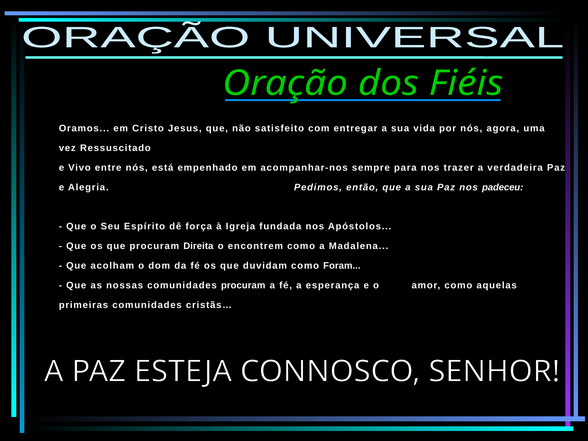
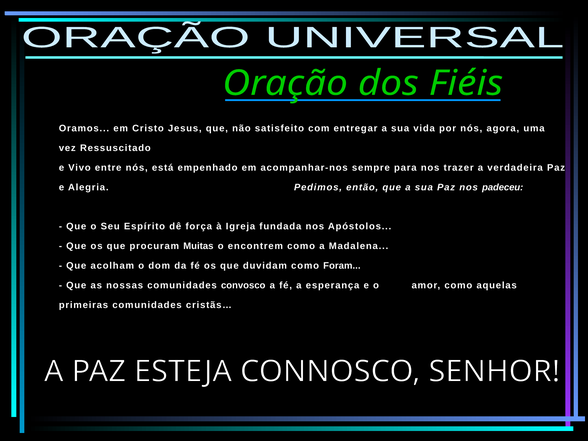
Direita: Direita -> Muitas (198, 246)
comunidades procuram: procuram -> convosco (243, 285)
